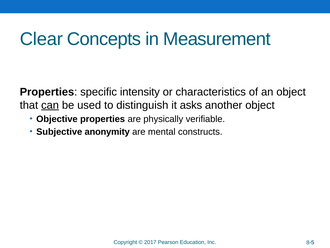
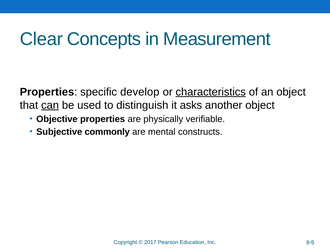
intensity: intensity -> develop (140, 92)
characteristics underline: none -> present (211, 92)
anonymity: anonymity -> commonly (107, 132)
